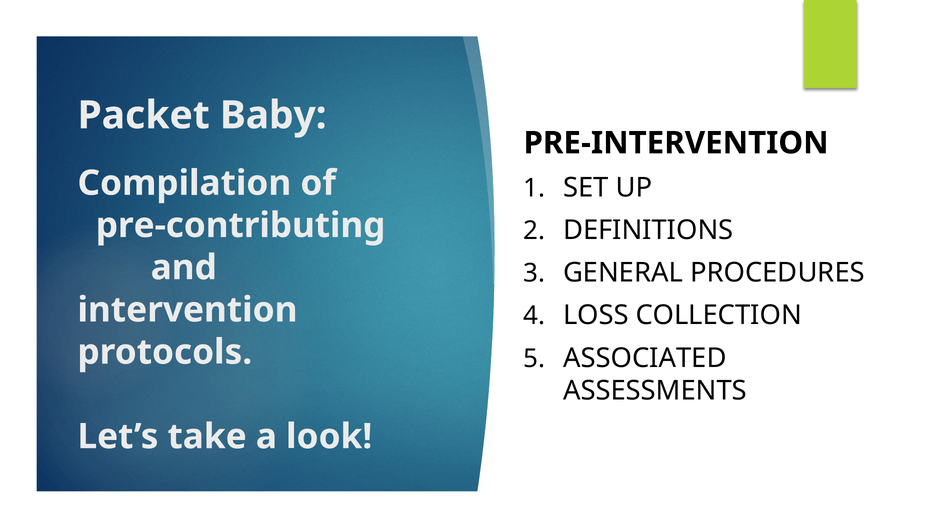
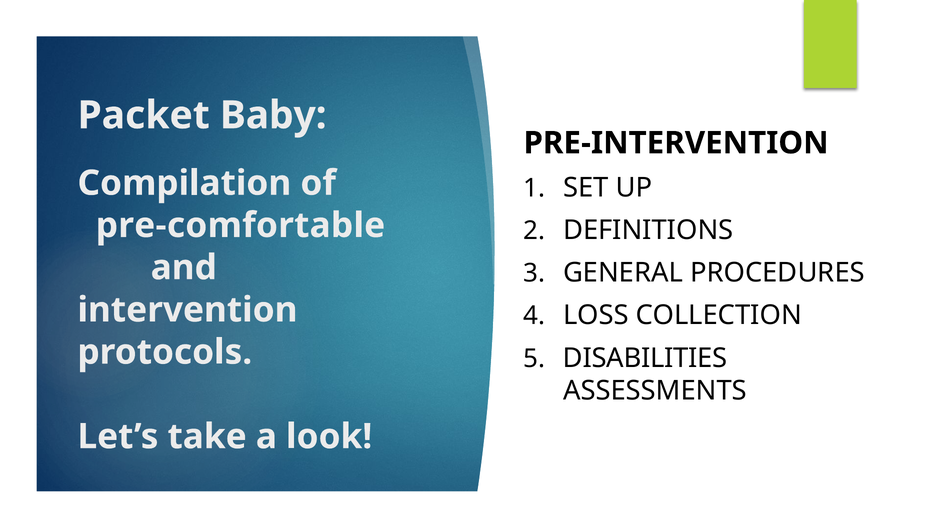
pre-contributing: pre-contributing -> pre-comfortable (240, 225)
ASSOCIATED: ASSOCIATED -> DISABILITIES (645, 358)
